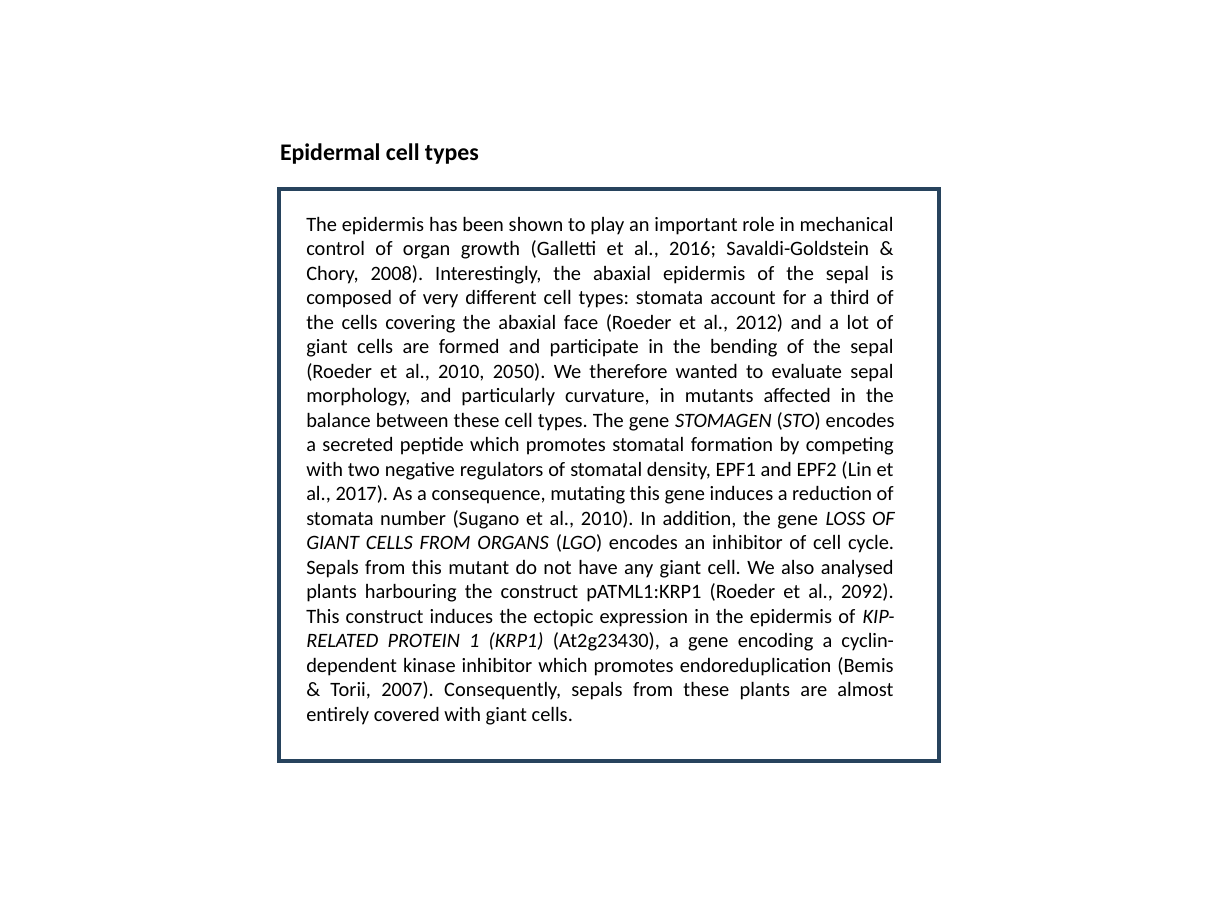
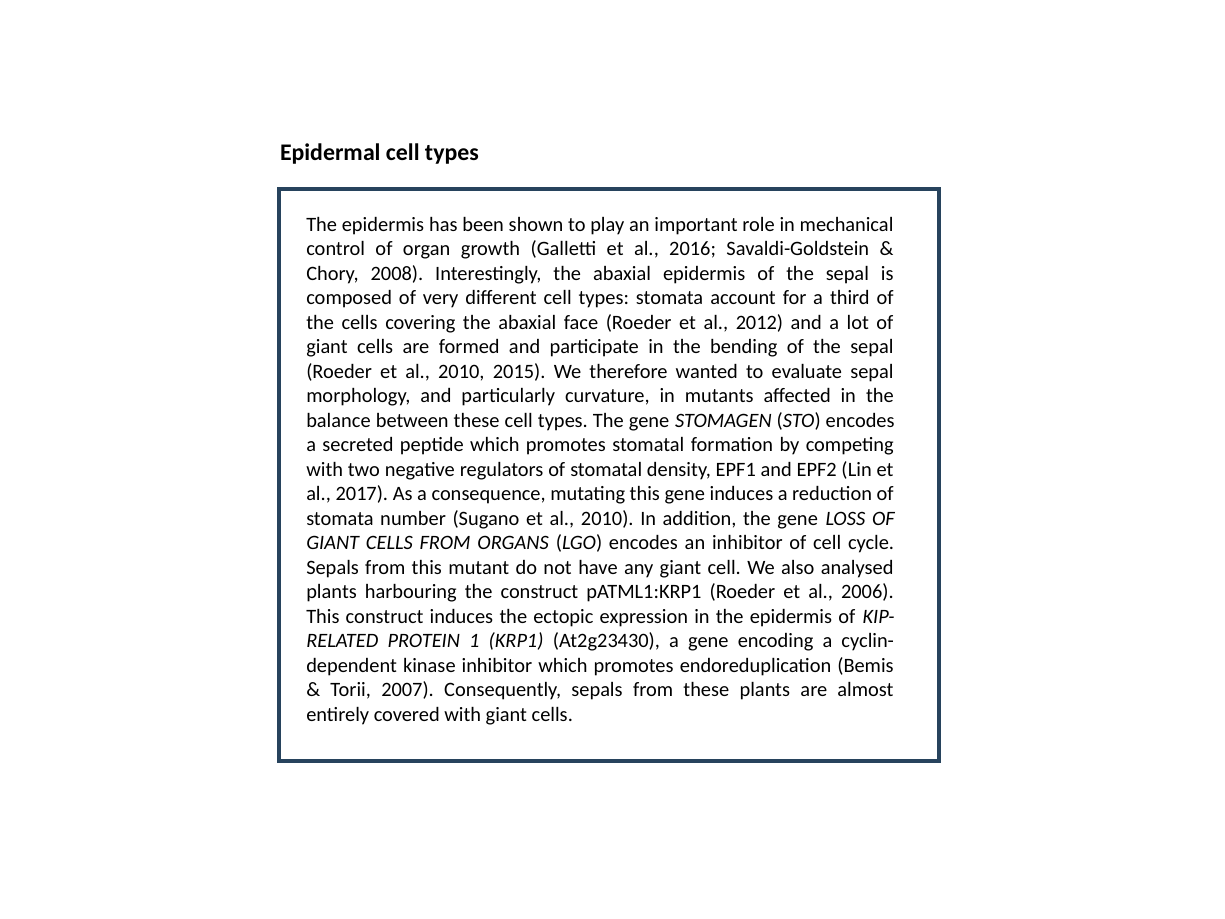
2050: 2050 -> 2015 (519, 371)
2092: 2092 -> 2006 (867, 592)
